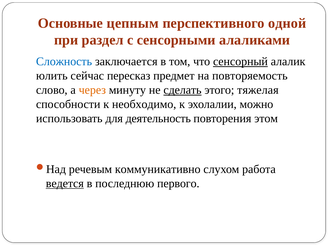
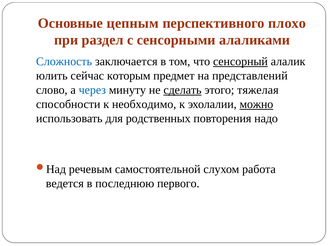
одной: одной -> плохо (287, 23)
пересказ: пересказ -> которым (129, 76)
повторяемость: повторяемость -> представлений (250, 76)
через colour: orange -> blue (92, 90)
можно underline: none -> present (256, 104)
деятельность: деятельность -> родственных (158, 118)
этом: этом -> надо (266, 118)
коммуникативно: коммуникативно -> самостоятельной (158, 169)
ведется underline: present -> none (65, 183)
